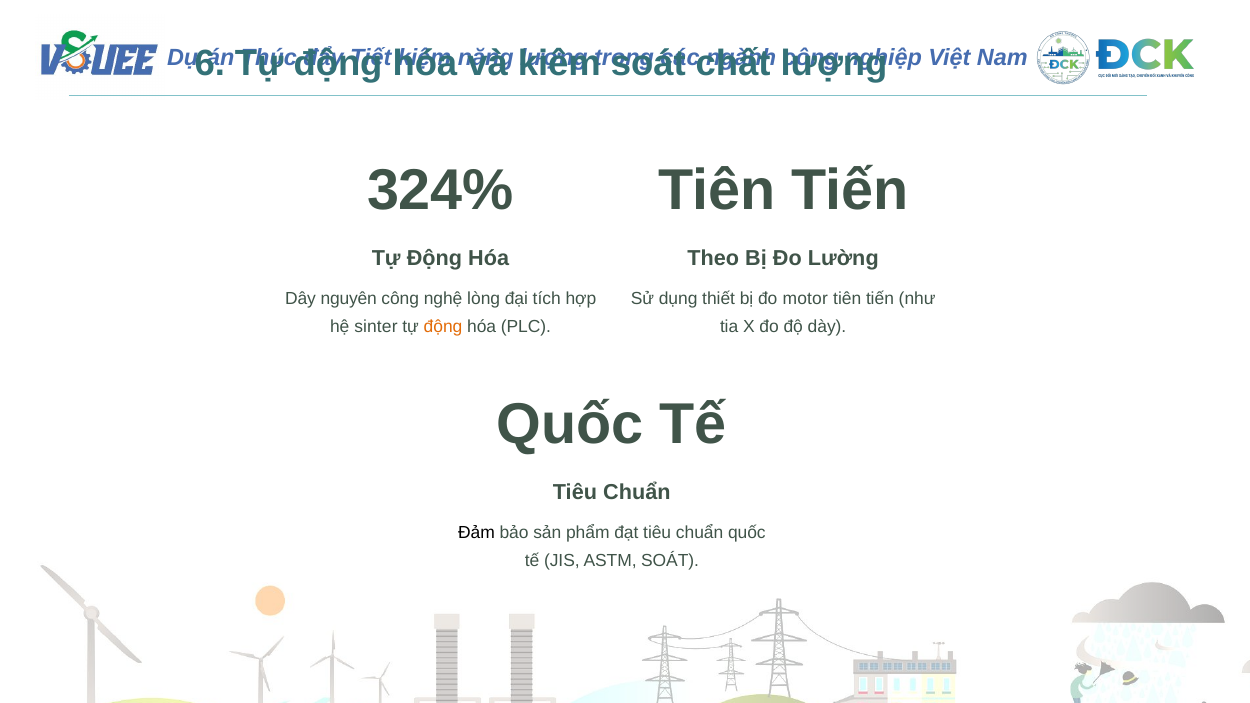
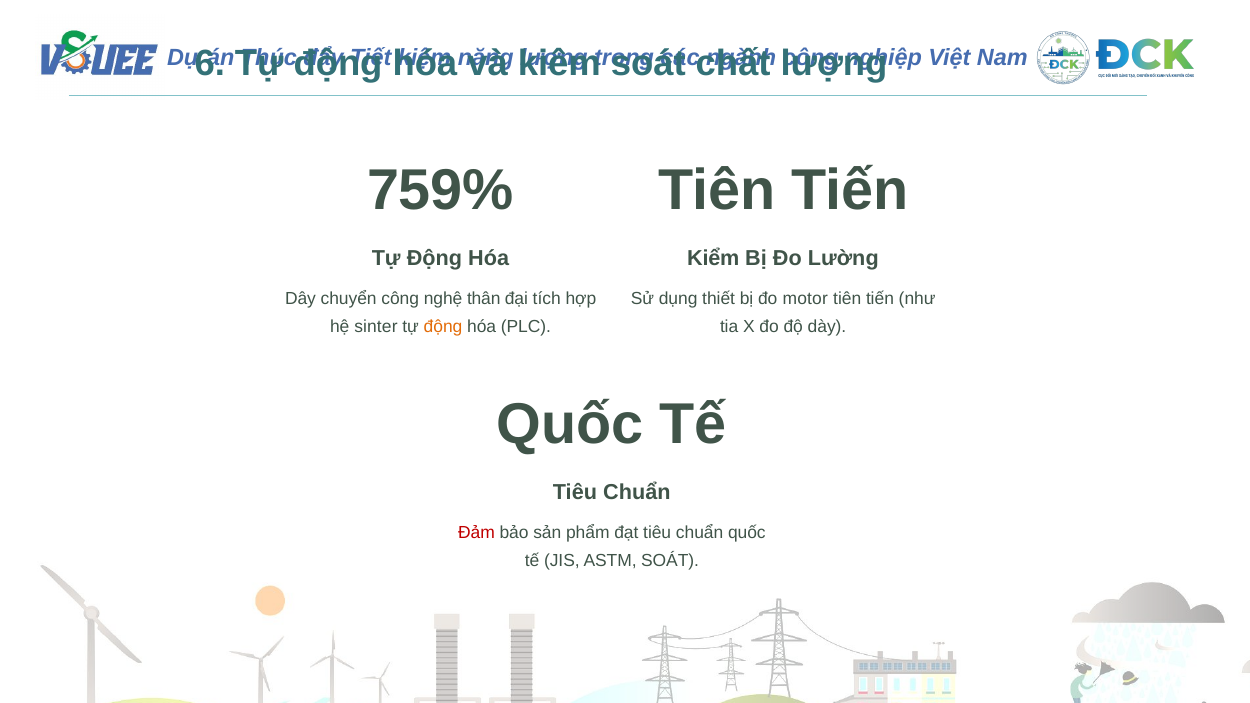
324%: 324% -> 759% (441, 190)
Theo: Theo -> Kiểm (713, 258)
nguyên: nguyên -> chuyển (349, 299)
lòng: lòng -> thân (484, 299)
Đảm colour: black -> red (476, 533)
